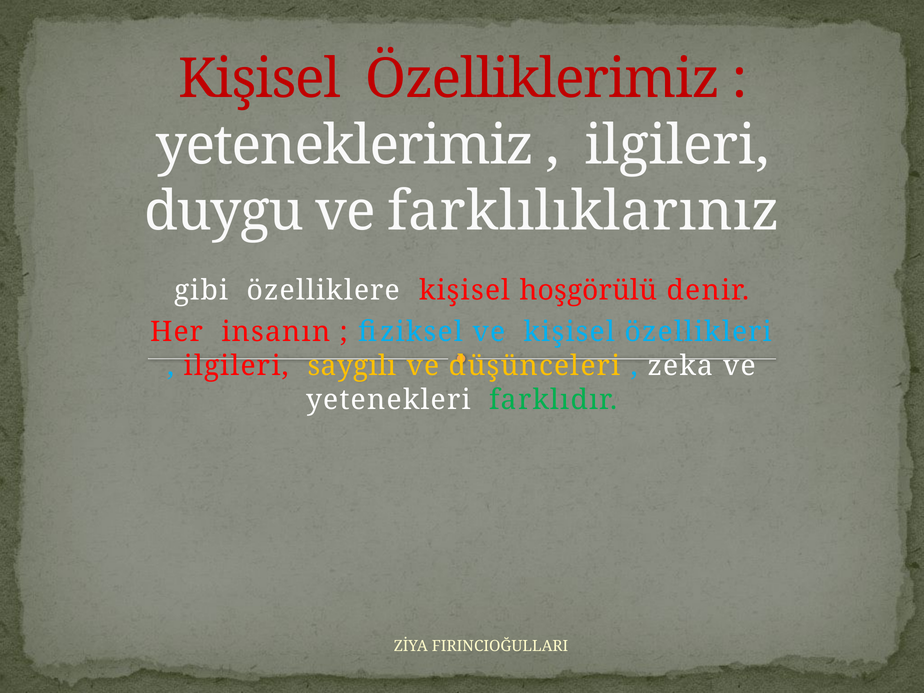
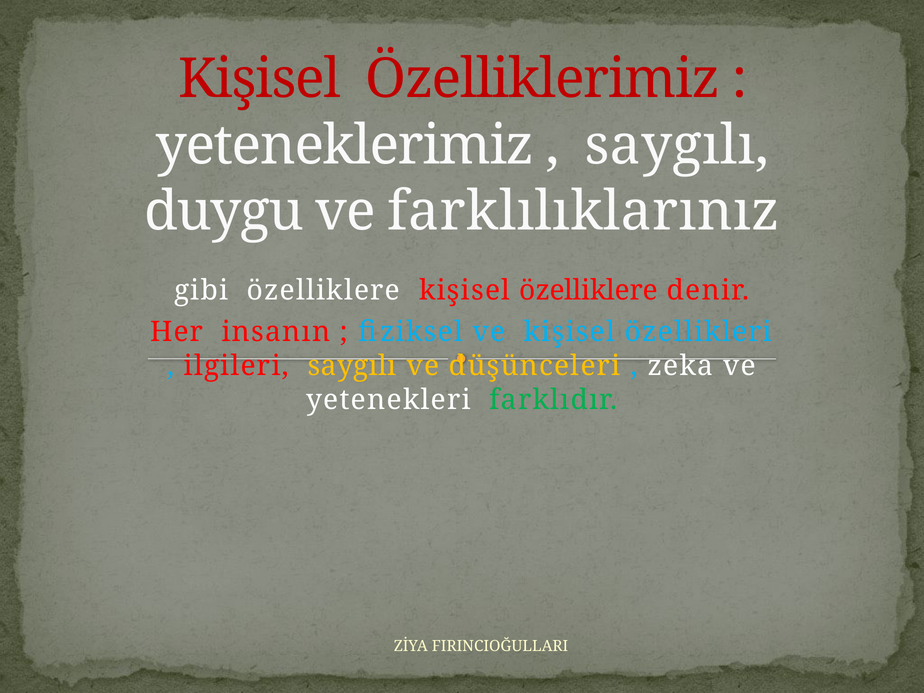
ilgileri: ilgileri -> saygılı (677, 145)
kişisel hoşgörülü: hoşgörülü -> özelliklere (589, 291)
